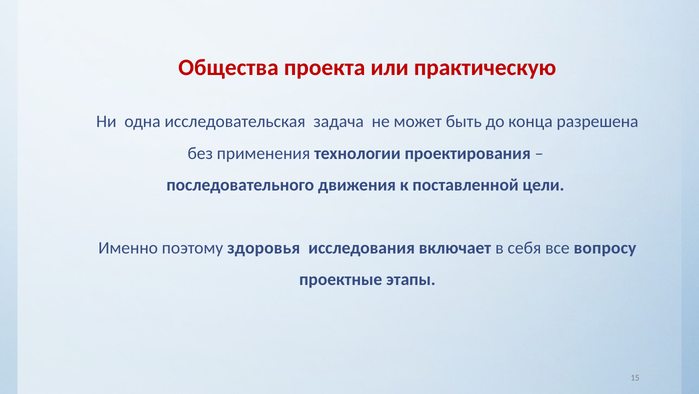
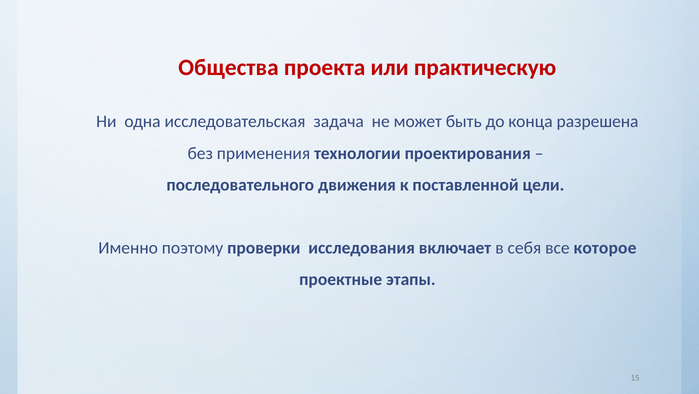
здоровья: здоровья -> проверки (264, 247)
вопросу: вопросу -> которое (605, 247)
